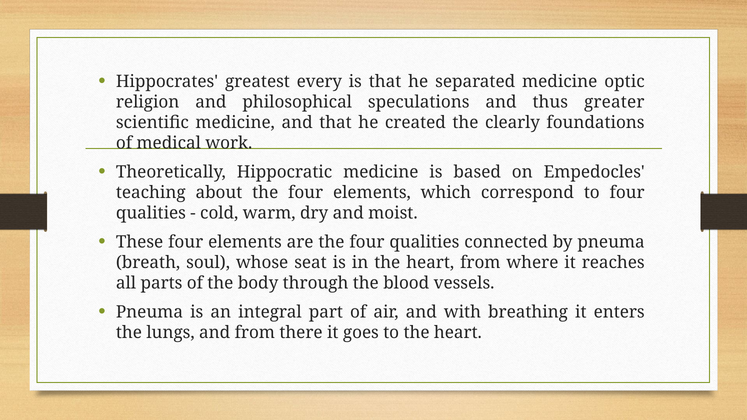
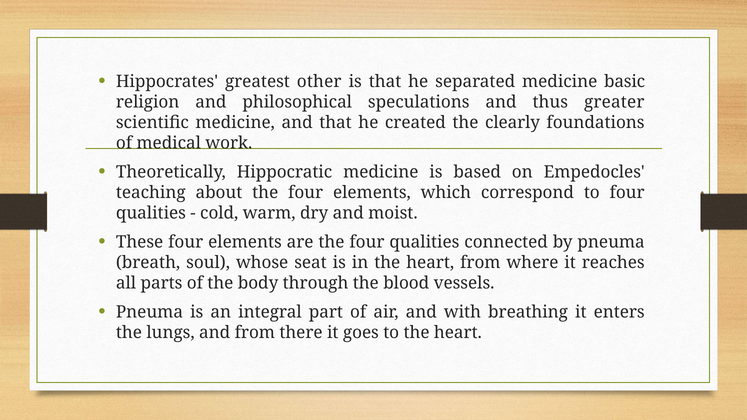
every: every -> other (319, 81)
optic: optic -> basic (625, 81)
